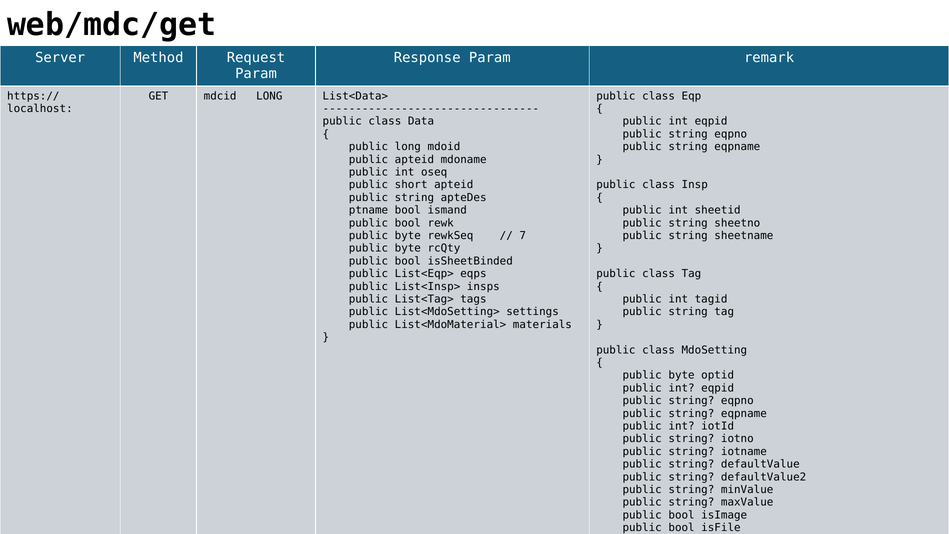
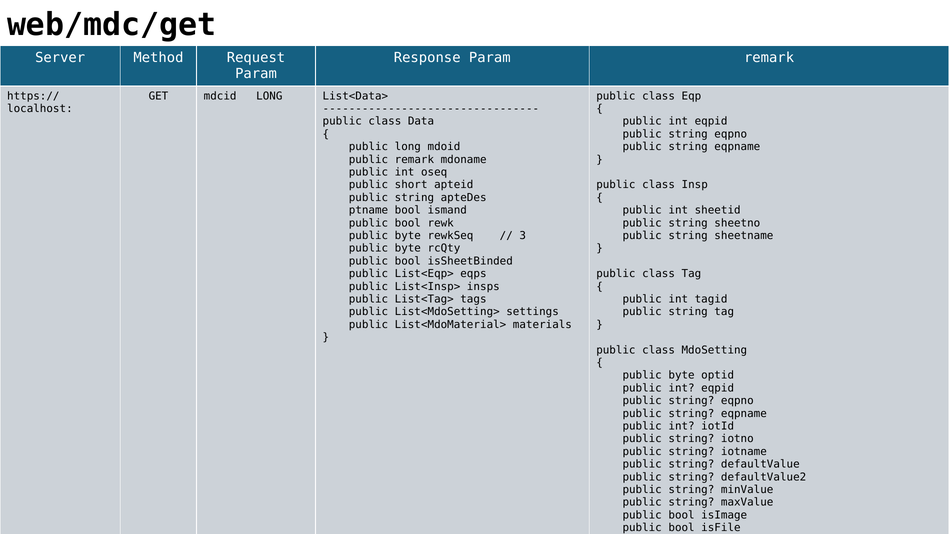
public apteid: apteid -> remark (414, 159)
7: 7 -> 3 (523, 236)
